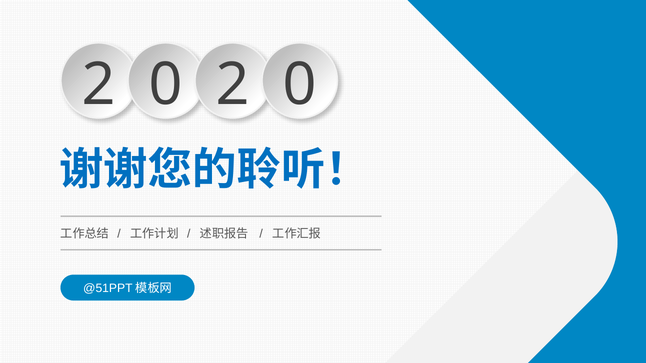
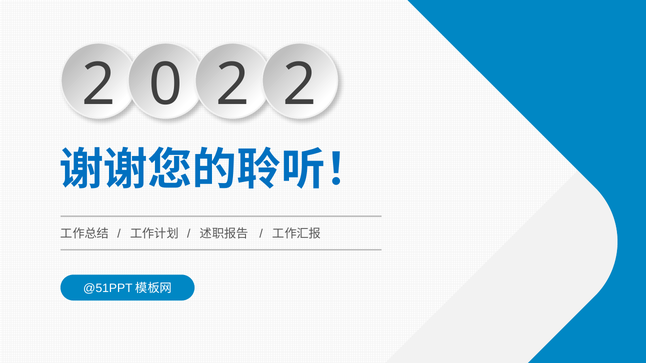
0: 0 -> 2 (300, 85)
